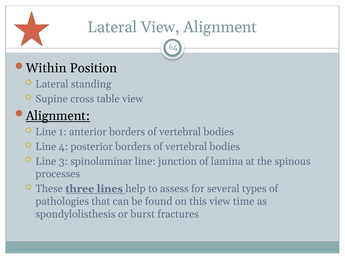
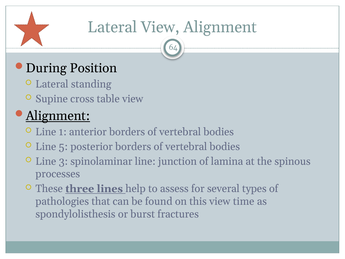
Within: Within -> During (46, 68)
4: 4 -> 5 (63, 146)
